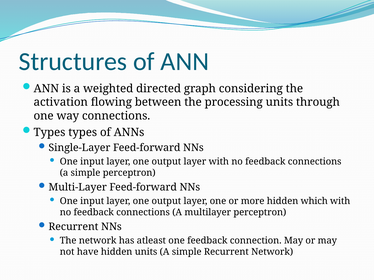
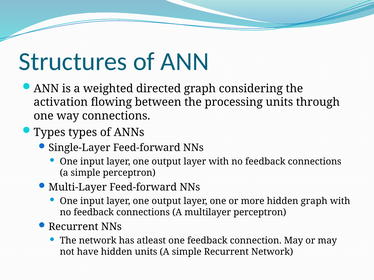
hidden which: which -> graph (314, 202)
